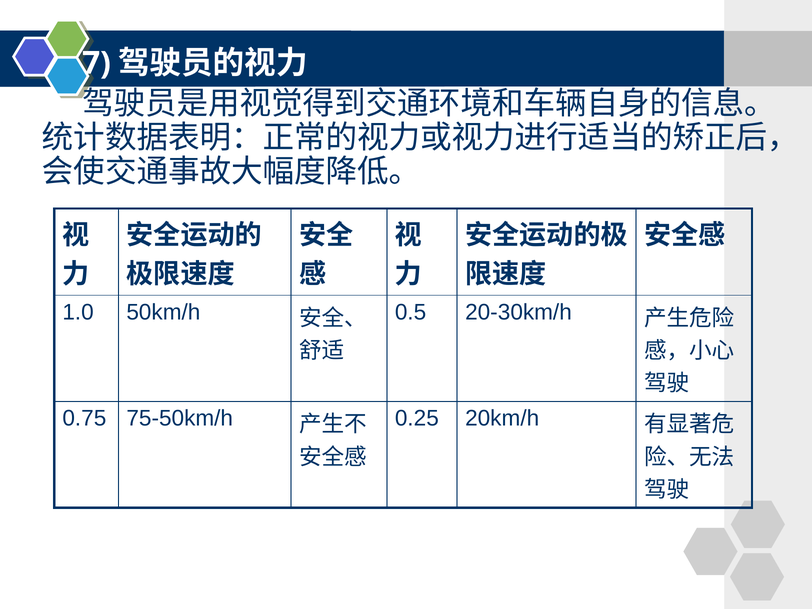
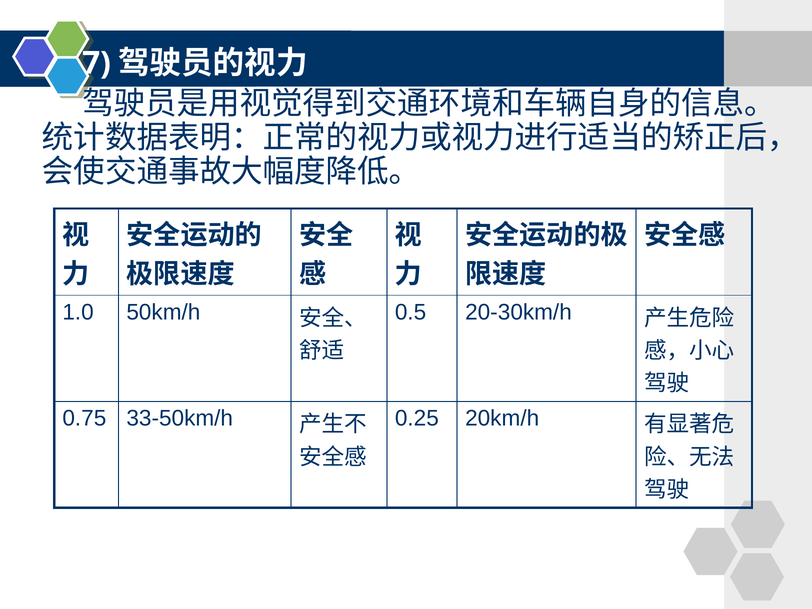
75-50km/h: 75-50km/h -> 33-50km/h (180, 419)
